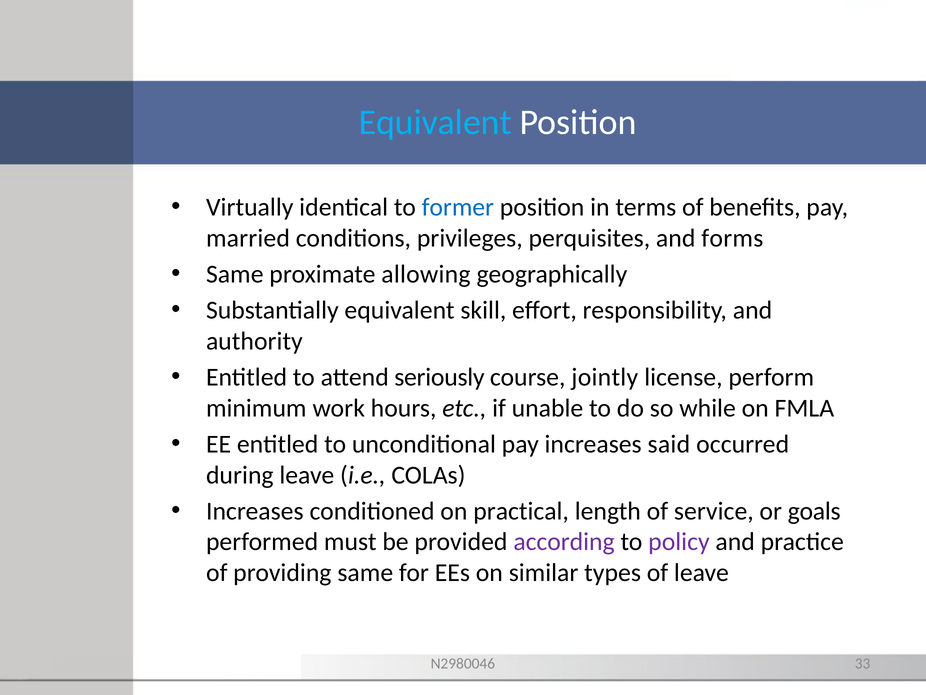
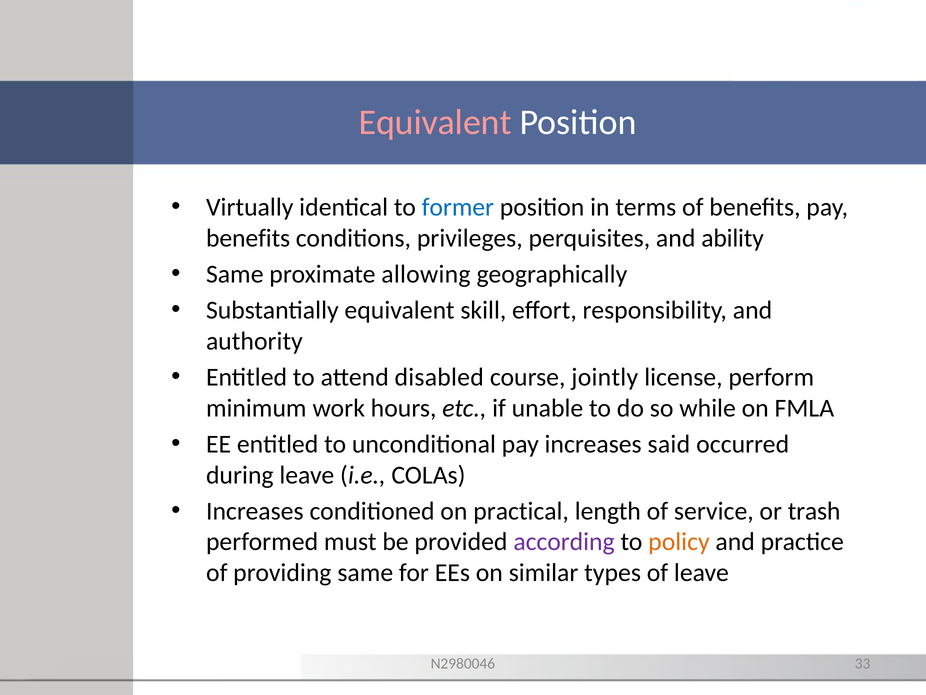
Equivalent colour: light blue -> pink (435, 122)
married: married -> benefits (248, 238)
forms: forms -> ability (733, 238)
seriously: seriously -> disabled (439, 377)
goals: goals -> trash (814, 511)
policy colour: purple -> orange (679, 542)
